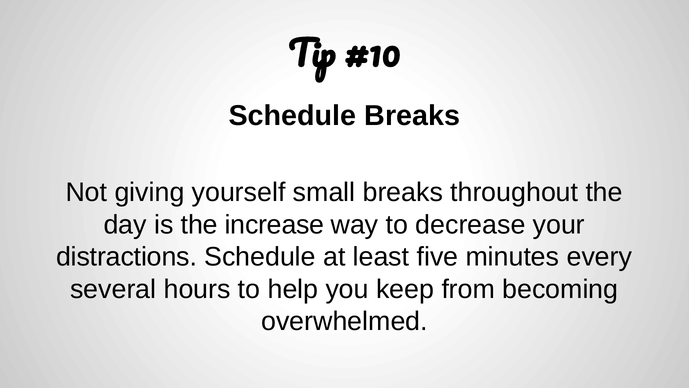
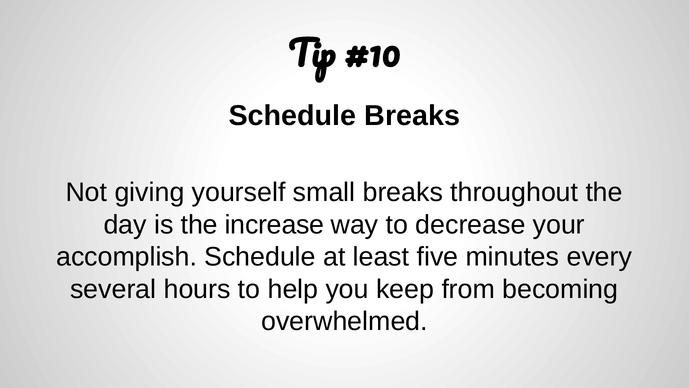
distractions: distractions -> accomplish (127, 257)
